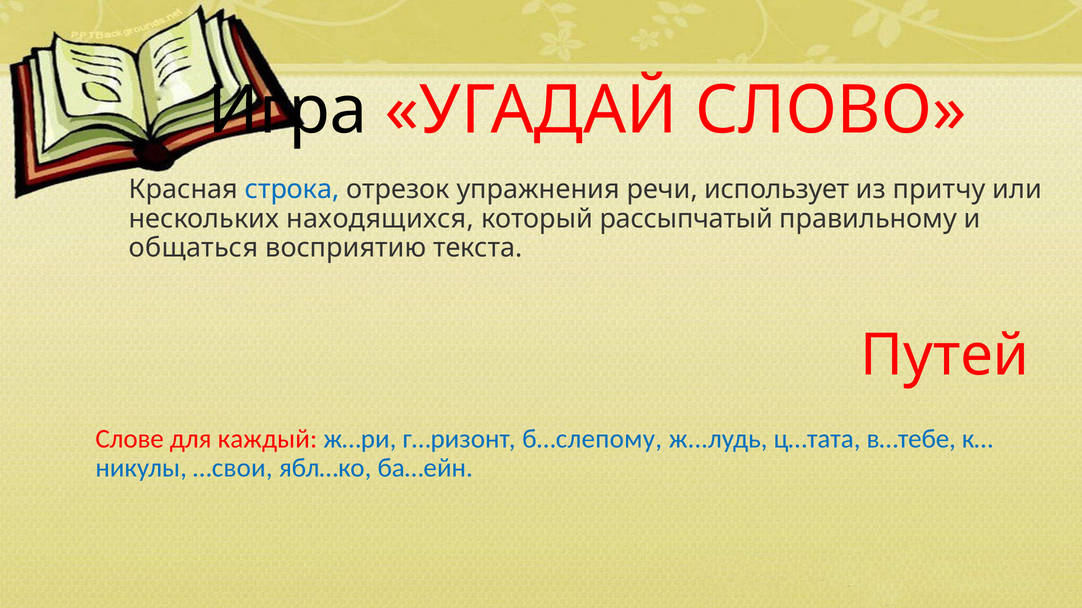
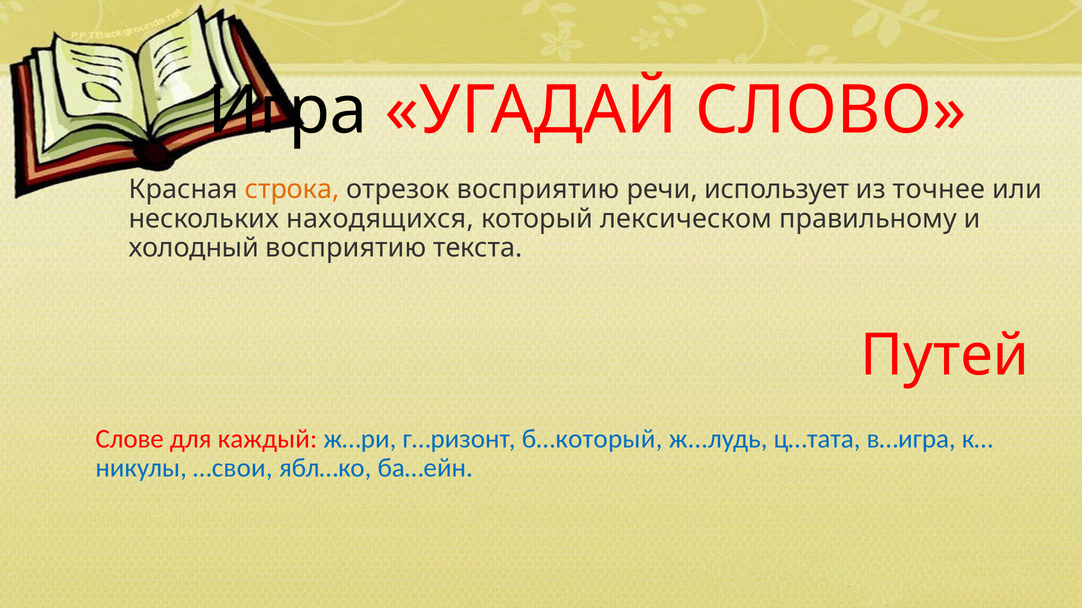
строка colour: blue -> orange (292, 190)
отрезок упражнения: упражнения -> восприятию (538, 190)
притчу: притчу -> точнее (939, 190)
рассыпчатый: рассыпчатый -> лексическом (686, 219)
общаться: общаться -> холодный (194, 248)
б…слепому: б…слепому -> б…который (592, 439)
в…тебе: в…тебе -> в…игра (911, 439)
